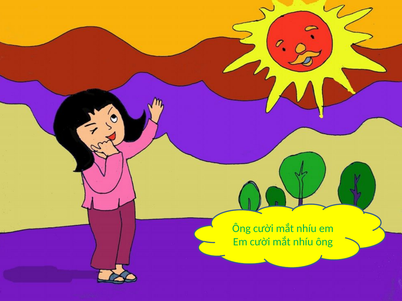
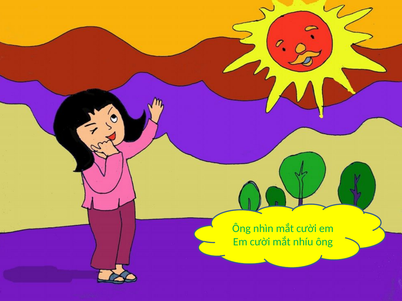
Ông cười: cười -> nhìn (263, 229)
nhíu: nhíu -> cười (307, 229)
